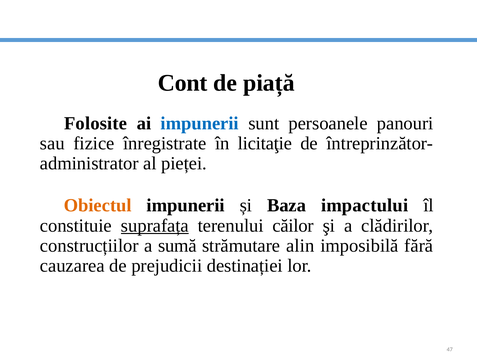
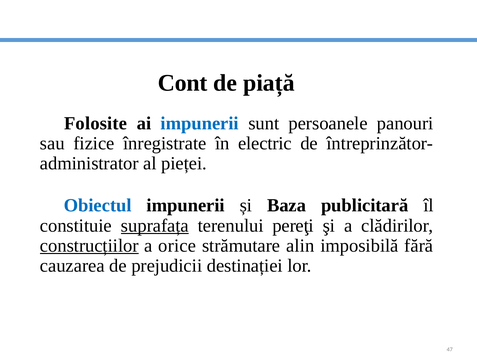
licitaţie: licitaţie -> electric (265, 143)
Obiectul colour: orange -> blue (98, 205)
impactului: impactului -> publicitară (365, 205)
căilor: căilor -> pereţi (293, 225)
construcțiilor underline: none -> present (89, 245)
sumă: sumă -> orice (177, 245)
